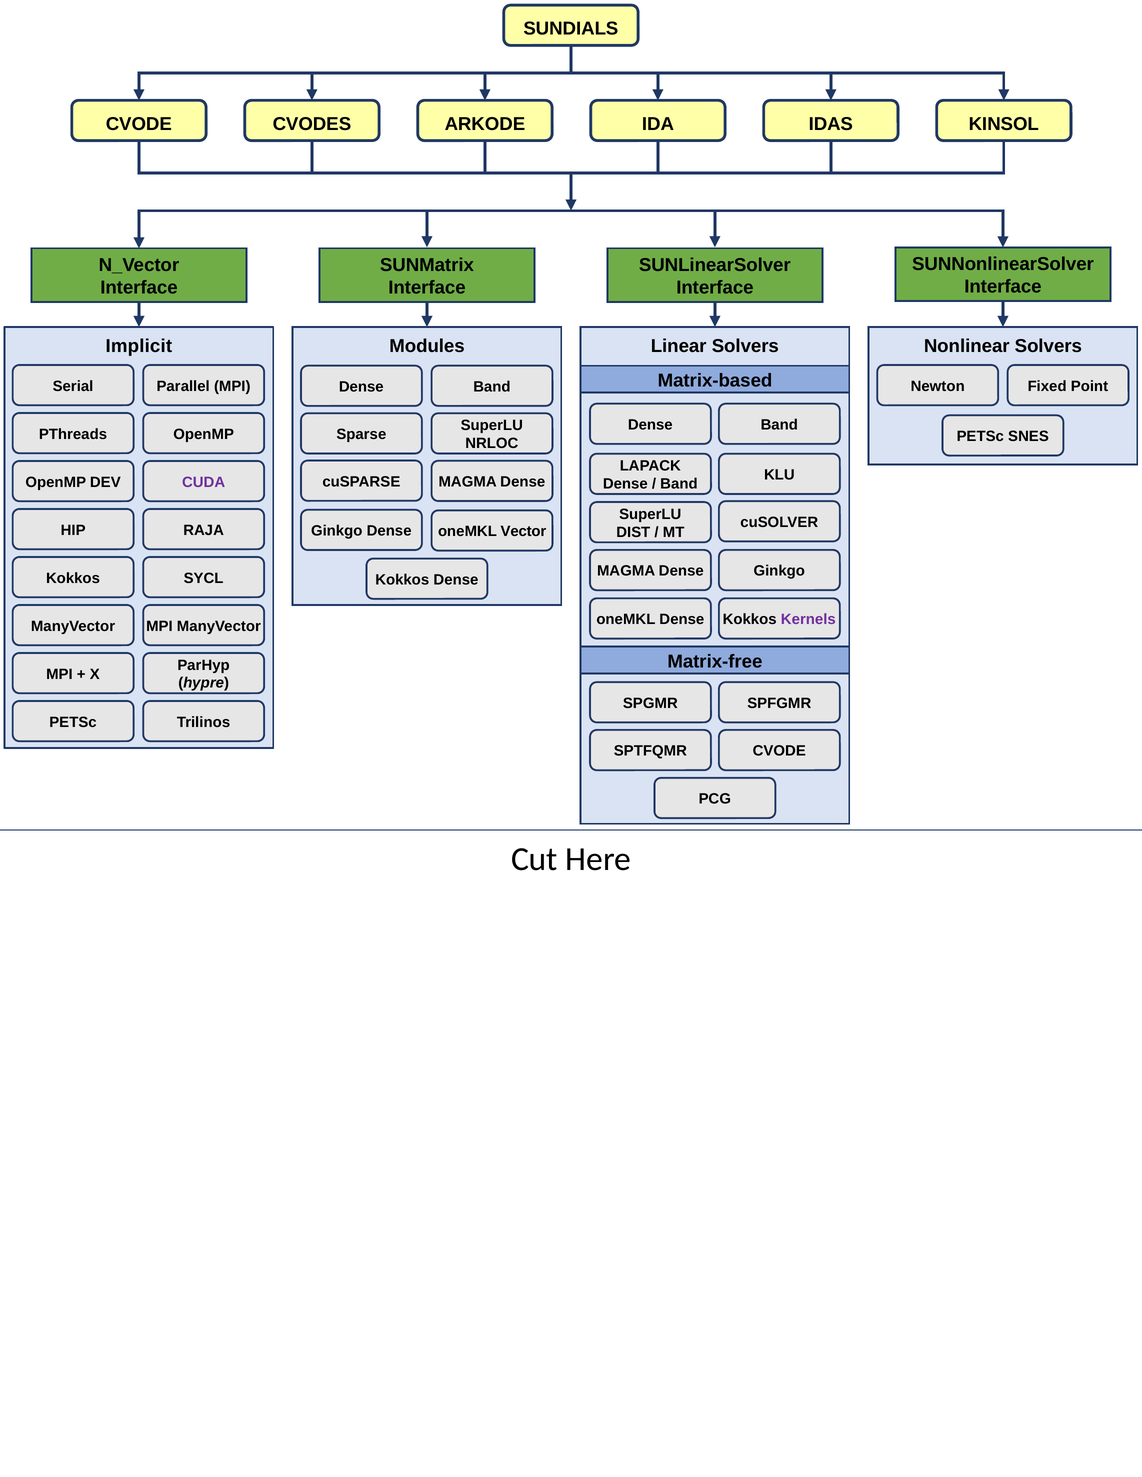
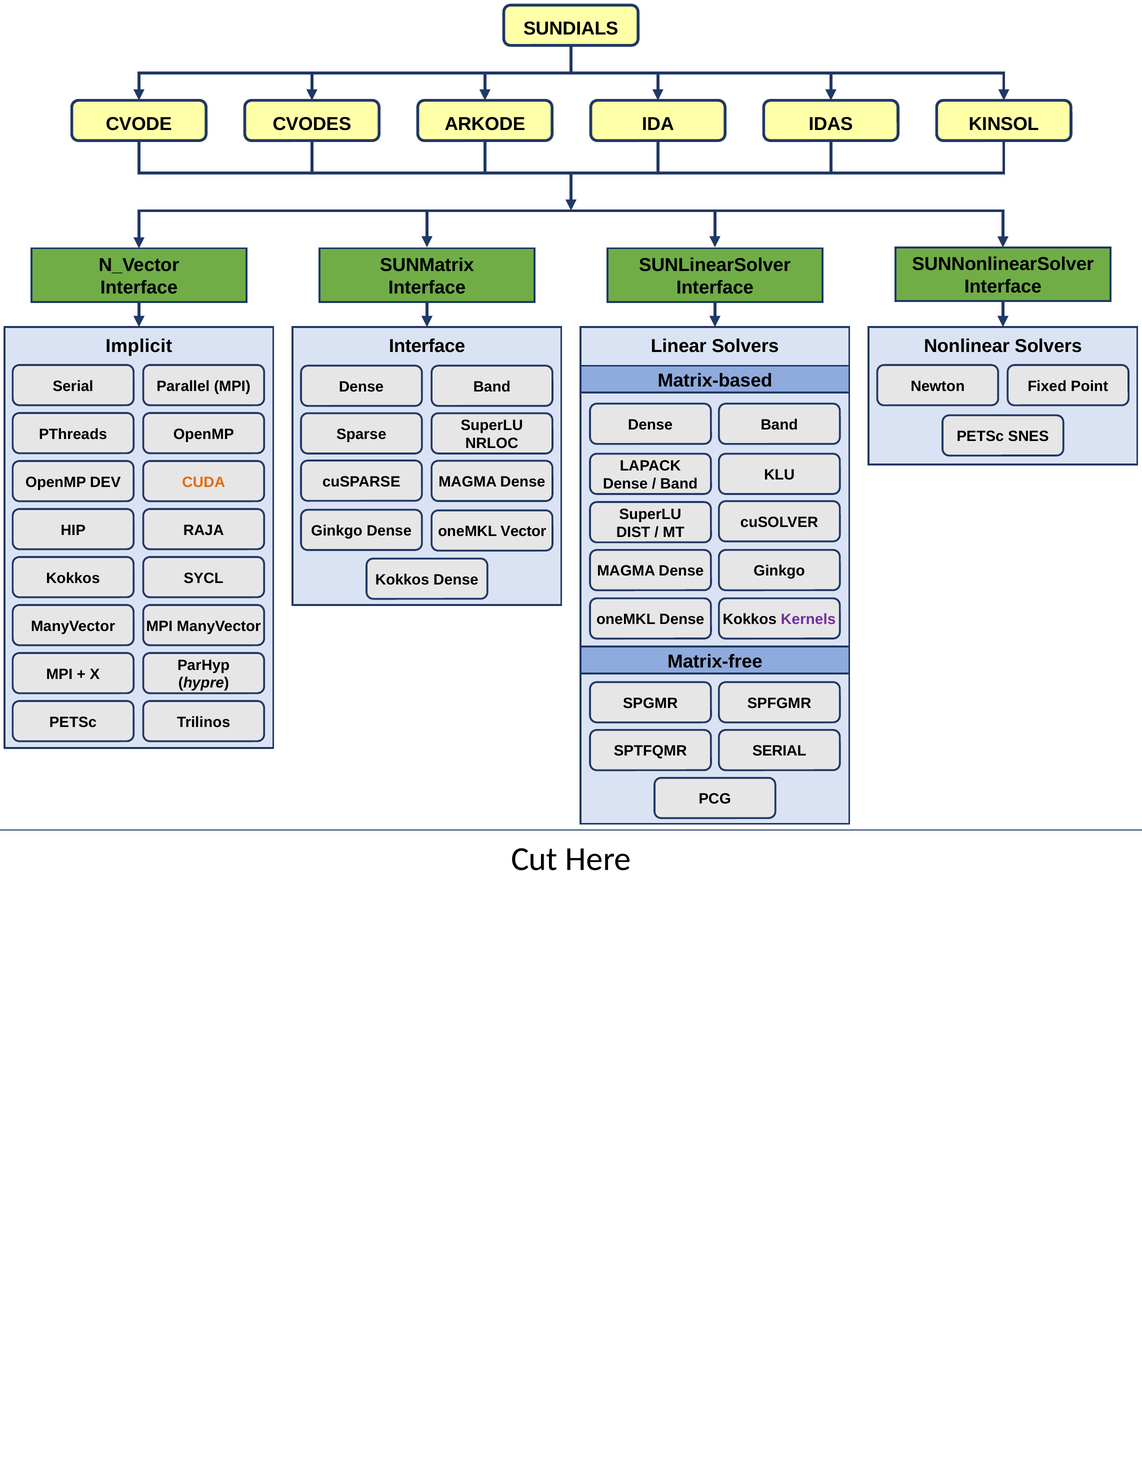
Modules: Modules -> Interface (427, 346)
CUDA colour: purple -> orange (204, 482)
SPTFQMR CVODE: CVODE -> SERIAL (779, 752)
